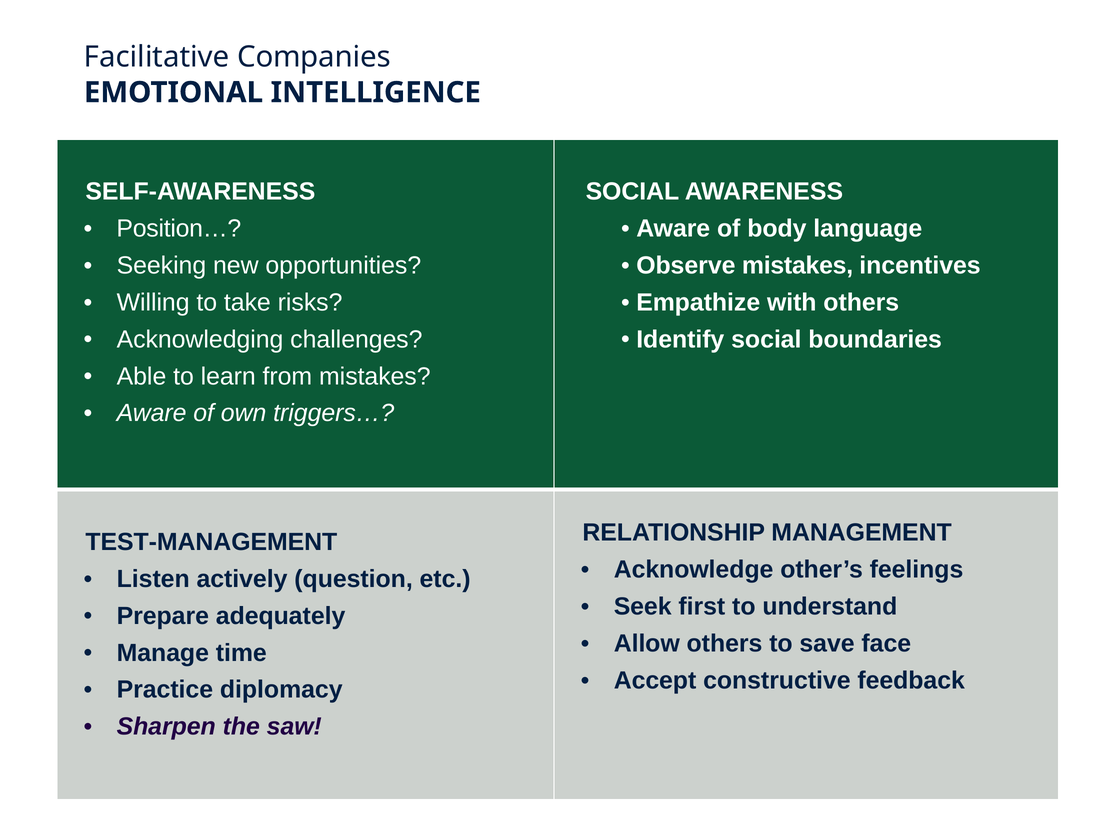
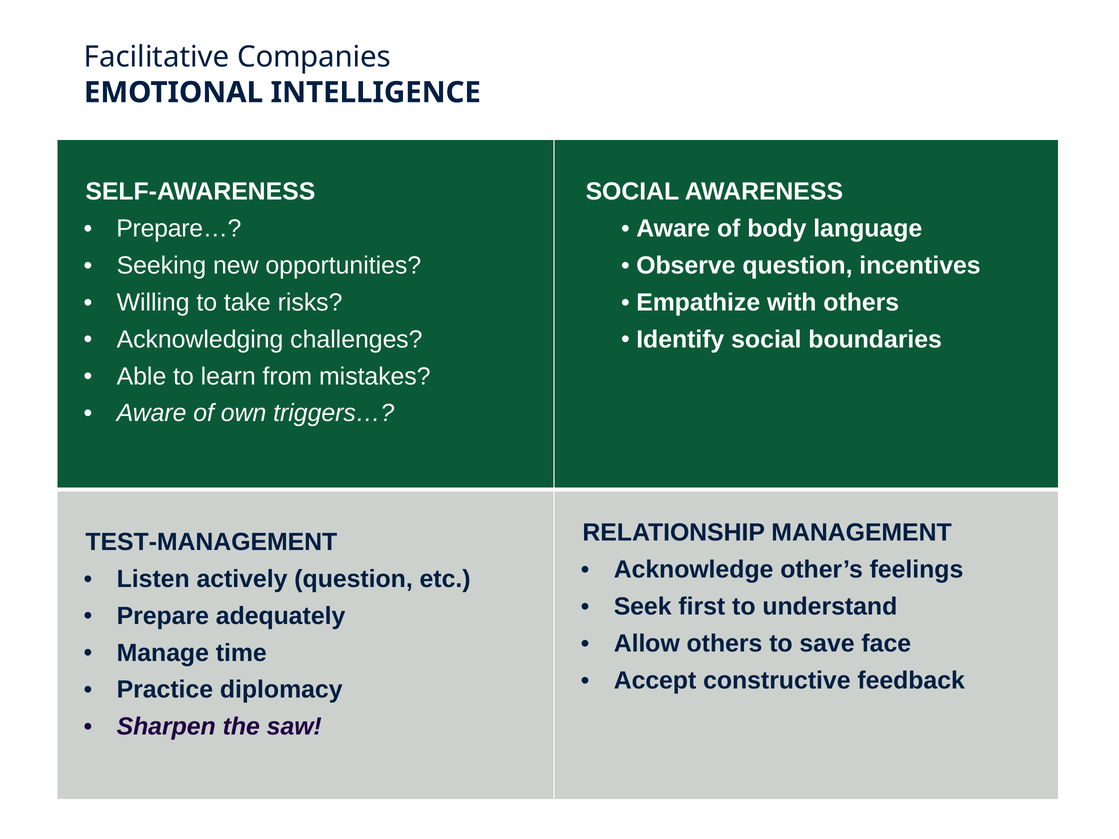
Position…: Position… -> Prepare… (179, 229)
Observe mistakes: mistakes -> question (797, 266)
